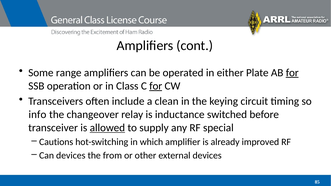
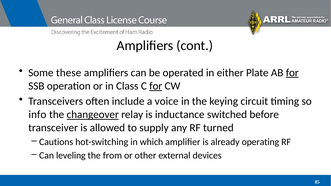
range: range -> these (69, 73)
clean: clean -> voice (167, 101)
changeover underline: none -> present (93, 115)
allowed underline: present -> none (107, 128)
special: special -> turned (218, 128)
improved: improved -> operating (260, 142)
Can devices: devices -> leveling (71, 156)
